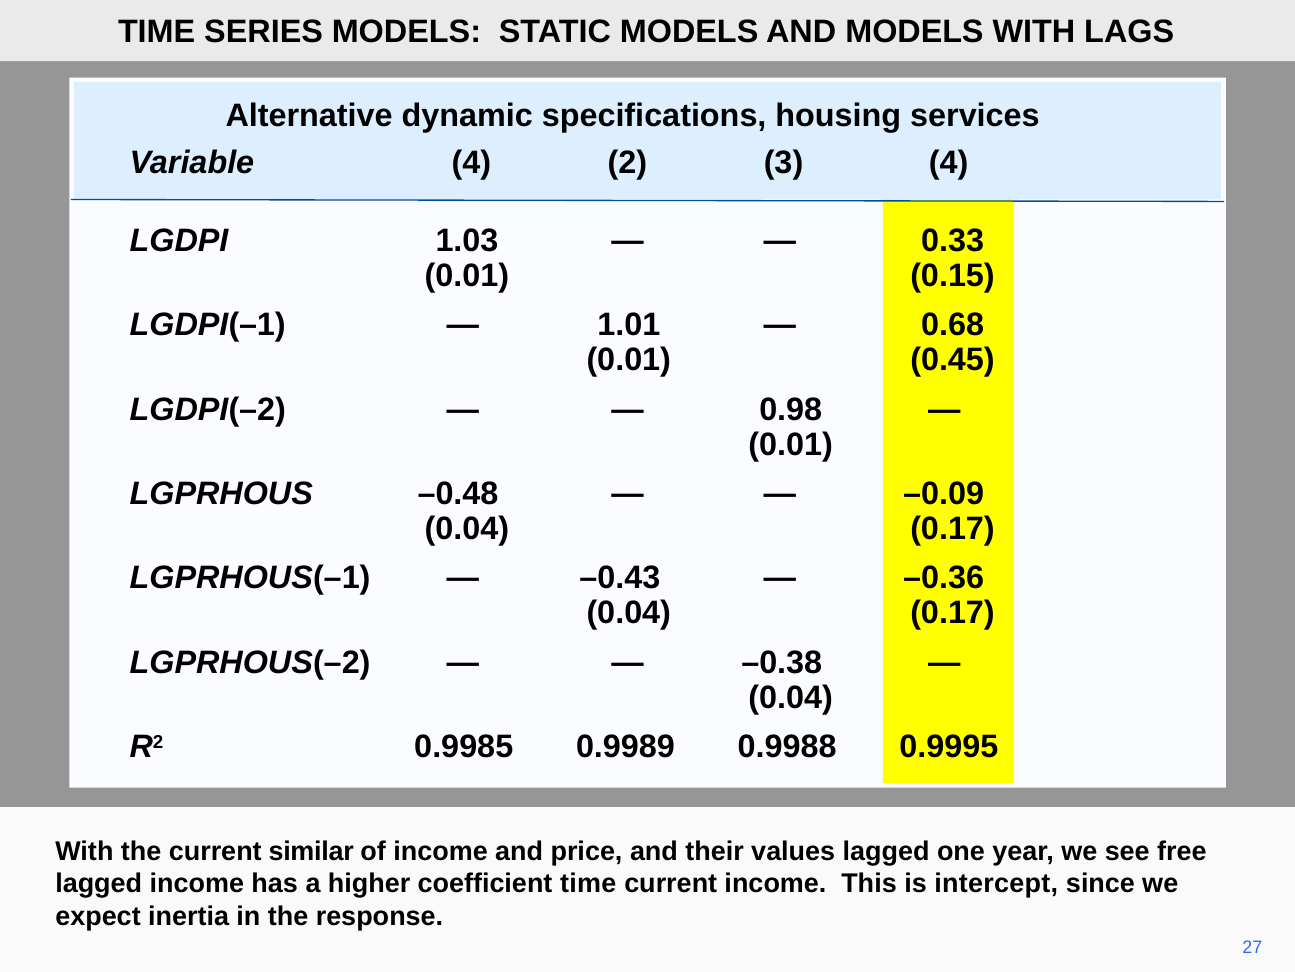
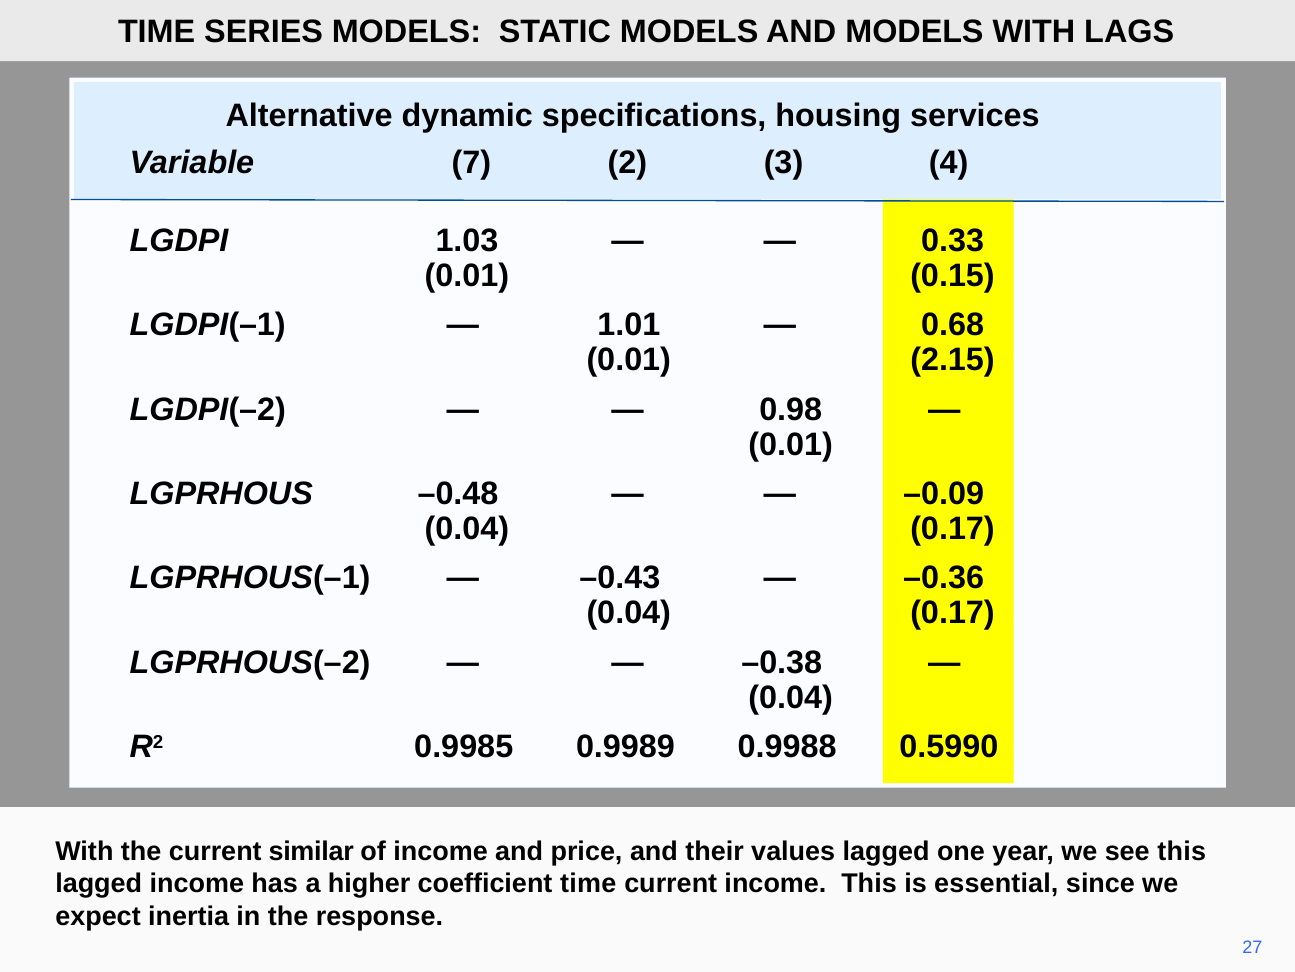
Variable 4: 4 -> 7 (471, 163)
0.45: 0.45 -> 2.15 (953, 360)
0.9995: 0.9995 -> 0.5990 (949, 746)
see free: free -> this (1182, 851)
intercept: intercept -> essential (996, 883)
